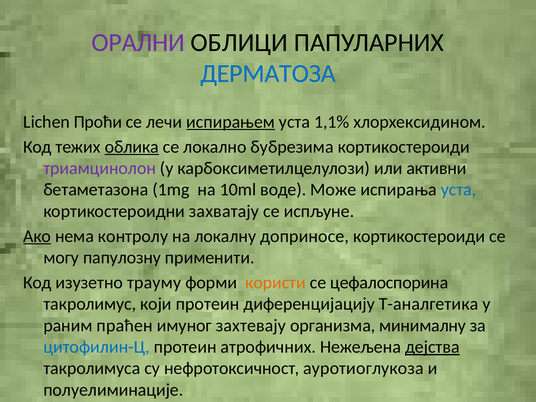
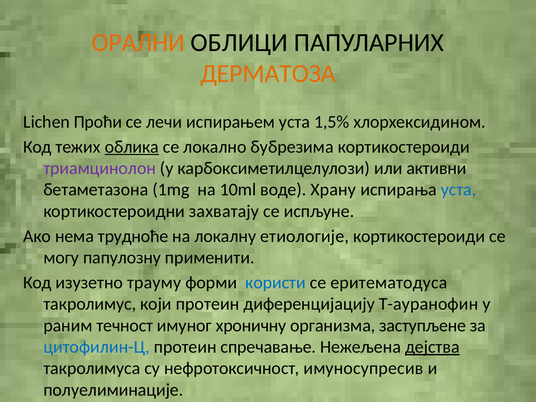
ОРАЛНИ colour: purple -> orange (138, 42)
ДЕРМАТОЗА colour: blue -> orange (268, 74)
испирањем underline: present -> none (231, 122)
1,1%: 1,1% -> 1,5% (332, 122)
Може: Може -> Храну (333, 190)
Ако underline: present -> none (37, 236)
контролу: контролу -> трудноће (133, 236)
доприносе: доприносе -> етиологије (305, 236)
користи colour: orange -> blue (275, 283)
цефалоспорина: цефалоспорина -> еритематодуса (389, 283)
Т-аналгетика: Т-аналгетика -> Т-ауранофин (429, 304)
праћен: праћен -> течност (125, 326)
захтевају: захтевају -> хроничну (251, 326)
минималну: минималну -> заступљене (423, 326)
атрофичних: атрофичних -> спречавање (268, 347)
ауротиоглукоза: ауротиоглукоза -> имуносупресив (363, 368)
